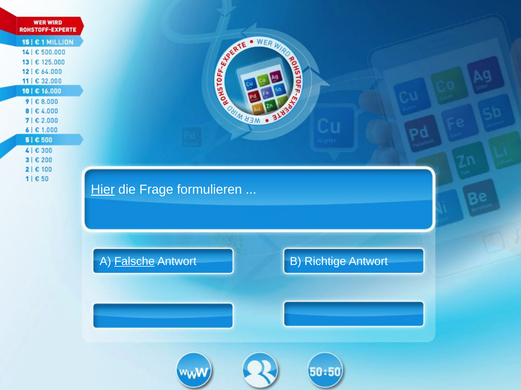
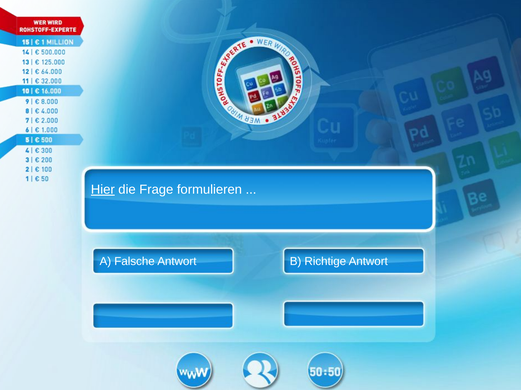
Falsche underline: present -> none (135, 262)
